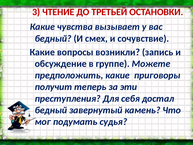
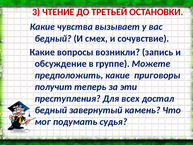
себя: себя -> всех (131, 98)
